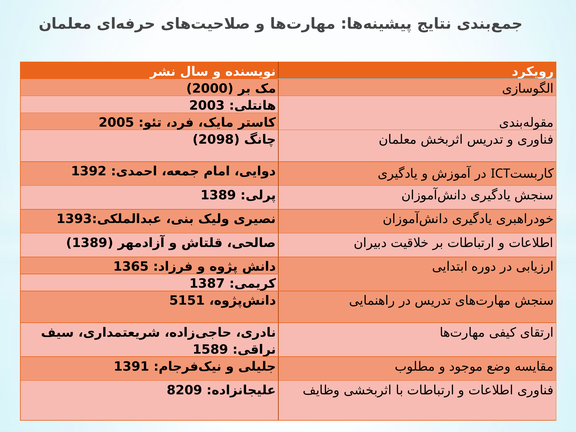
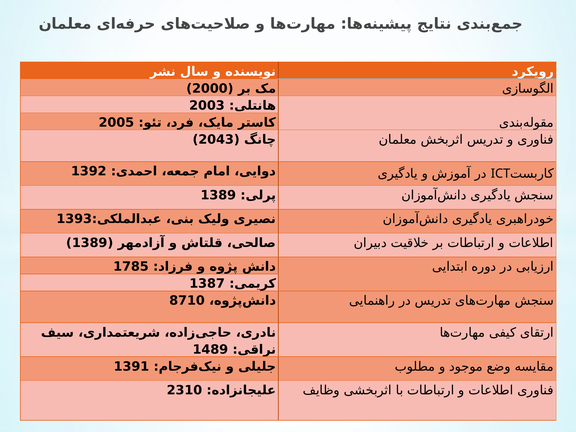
2098: 2098 -> 2043 (216, 140)
1365: 1365 -> 1785 (131, 267)
5151: 5151 -> 8710 (187, 301)
1589: 1589 -> 1489 (210, 350)
8209: 8209 -> 2310 (184, 390)
